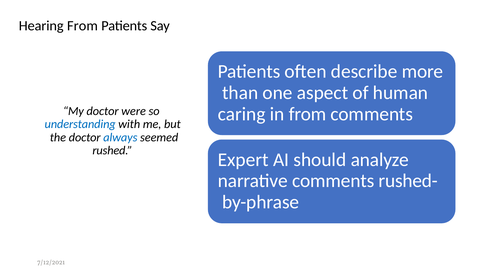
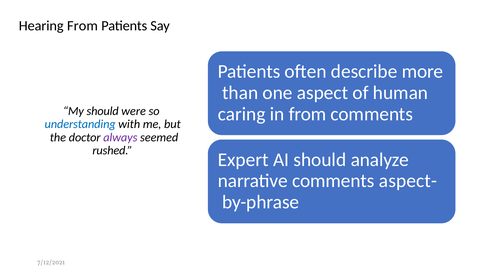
My doctor: doctor -> should (103, 111)
always colour: blue -> purple (120, 137)
rushed-: rushed- -> aspect- (408, 181)
